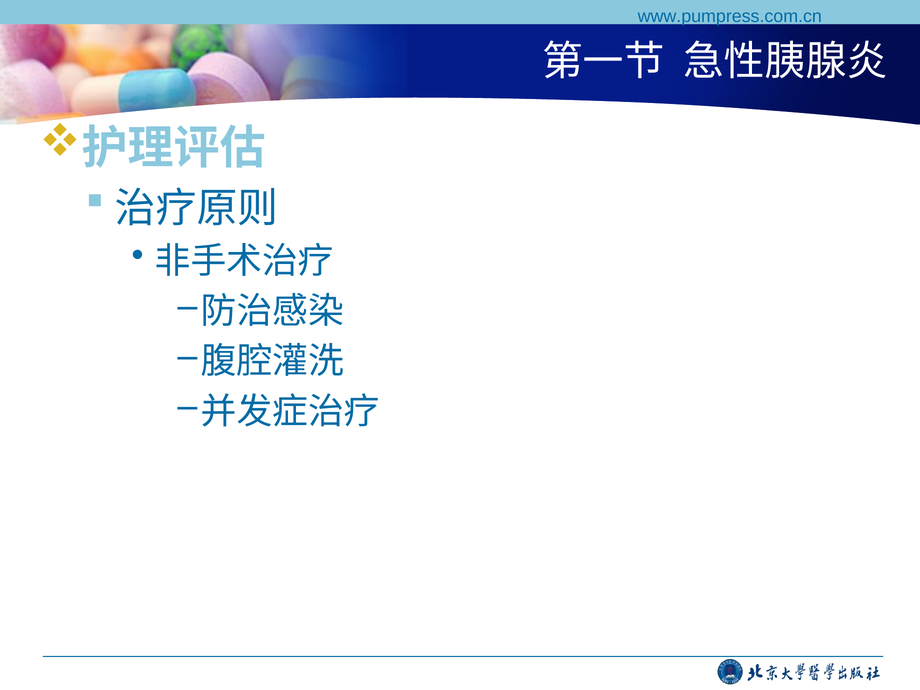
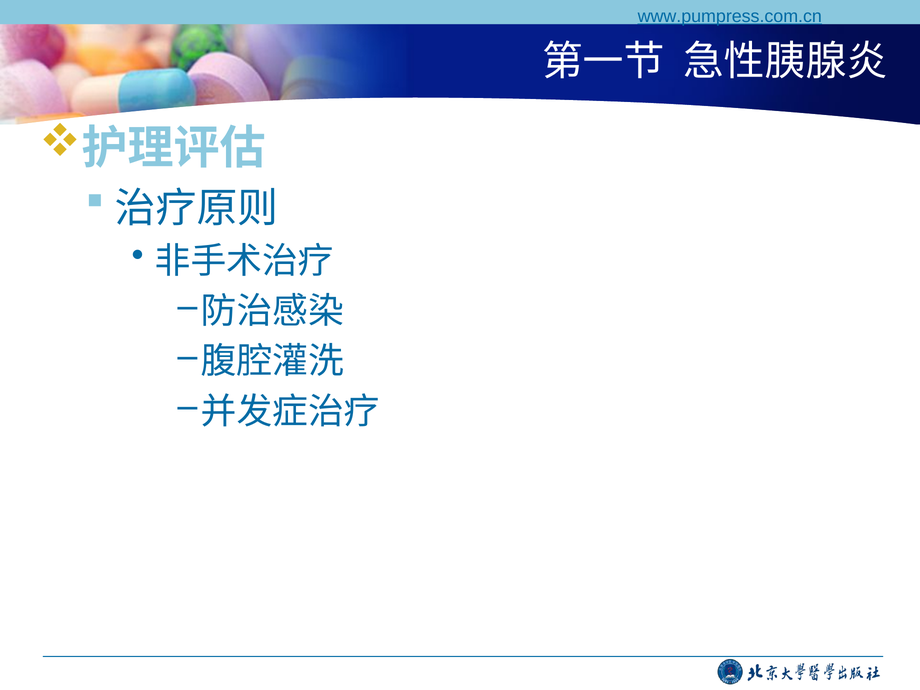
www.pumpress.com.cn underline: none -> present (730, 17)
